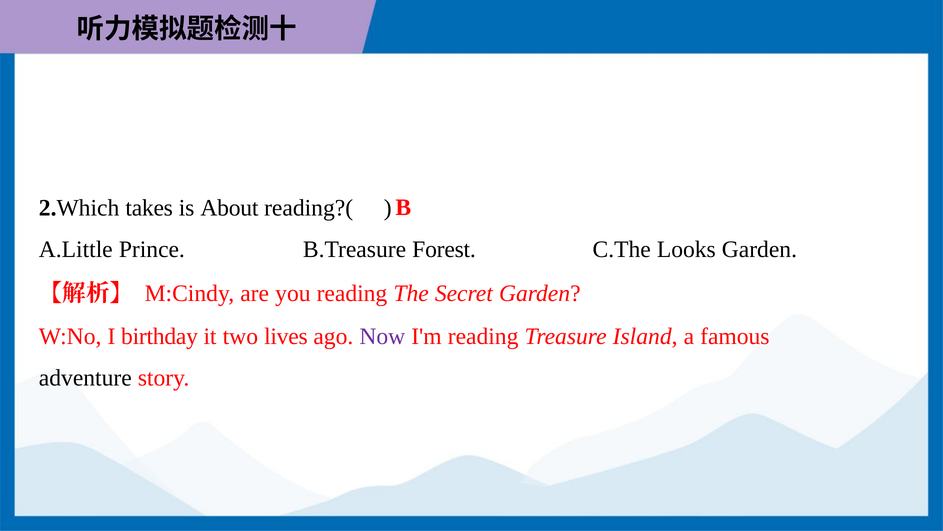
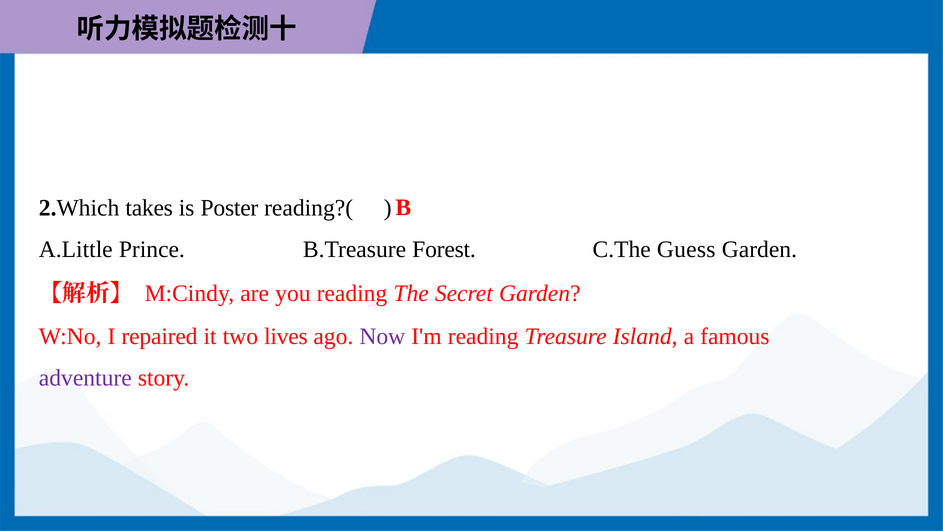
About: About -> Poster (229, 208)
Looks: Looks -> Guess (686, 249)
birthday: birthday -> repaired (160, 336)
adventure colour: black -> purple (85, 377)
